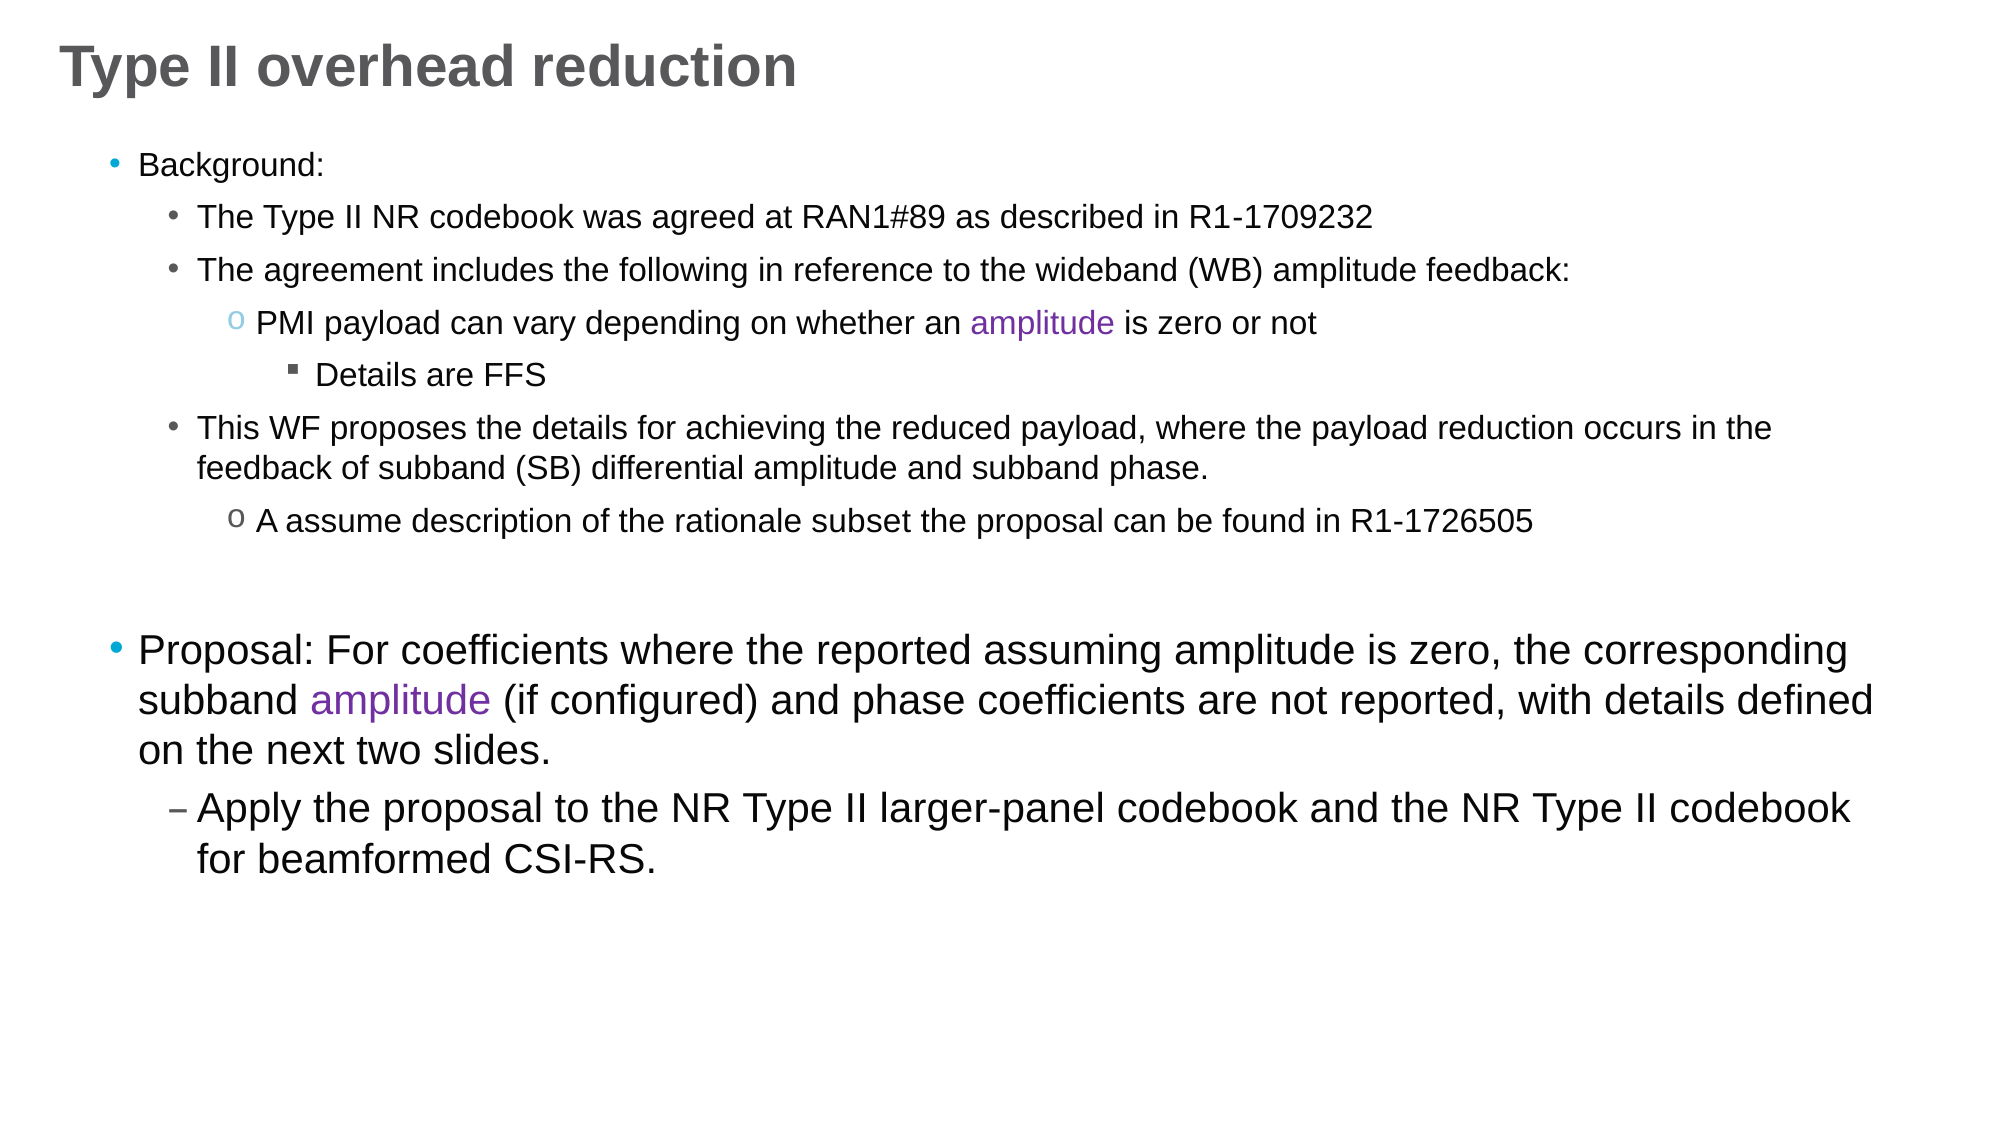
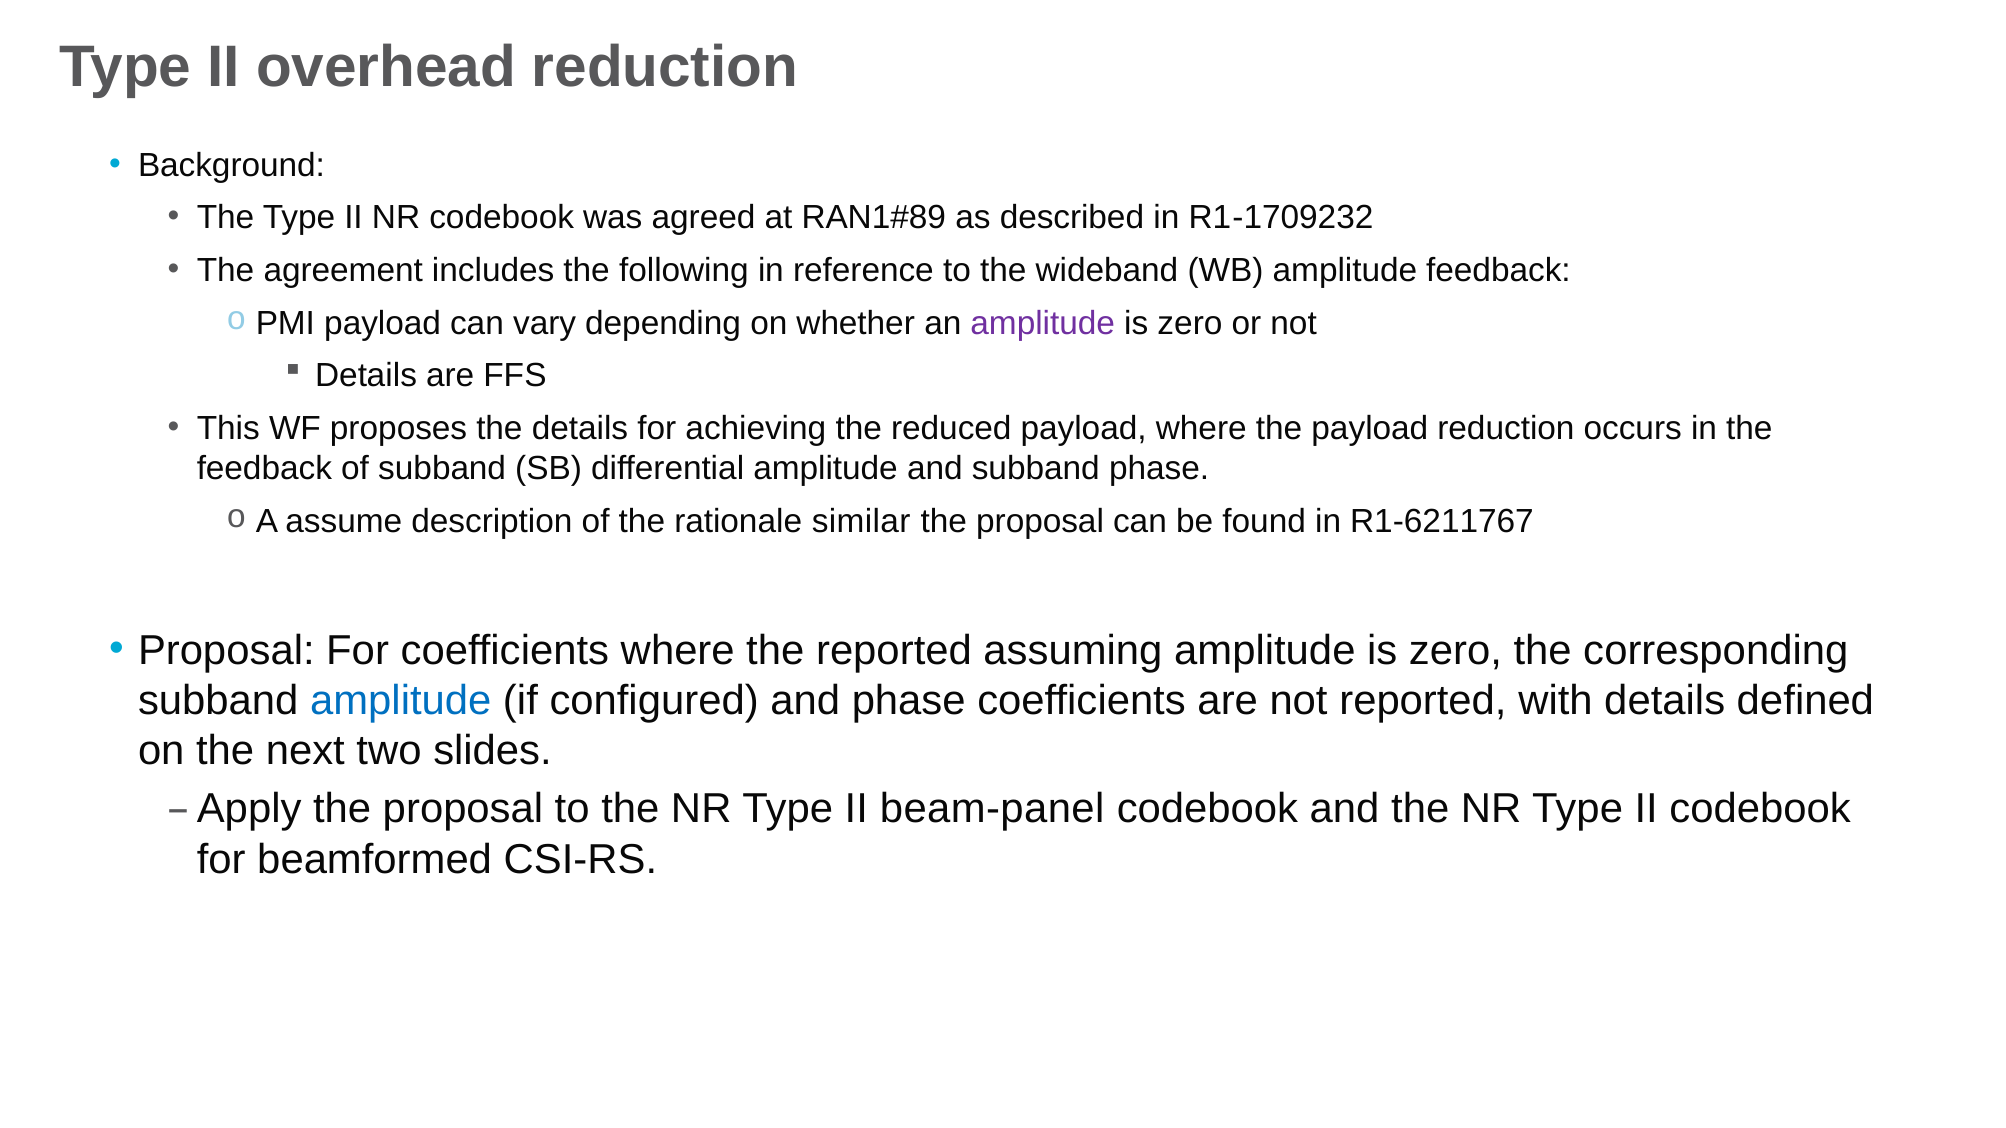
subset: subset -> similar (861, 521)
R1-1726505: R1-1726505 -> R1-6211767 (1442, 521)
amplitude colour: purple -> blue (401, 701)
larger-panel: larger-panel -> beam-panel (992, 809)
